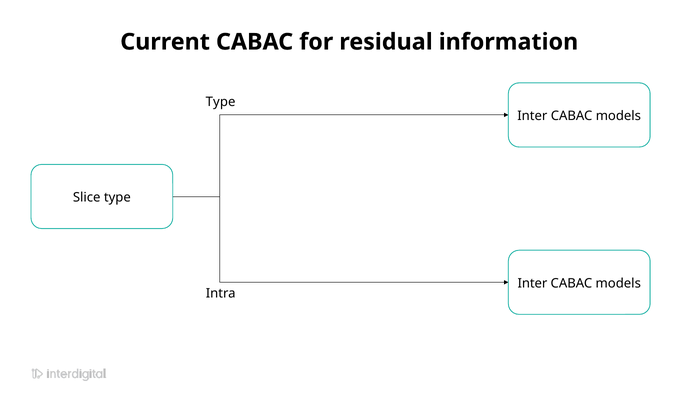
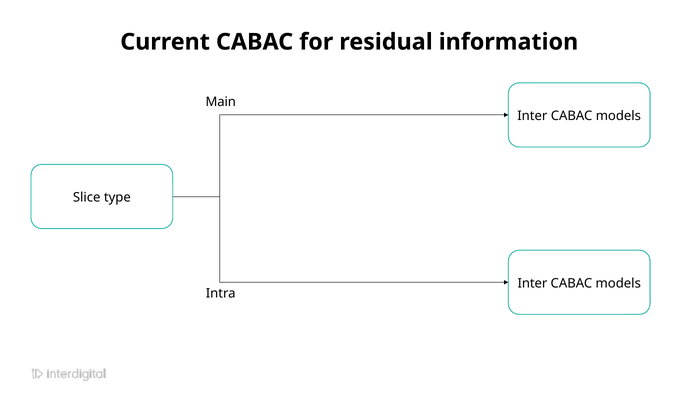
Type: Type -> Main (221, 102)
